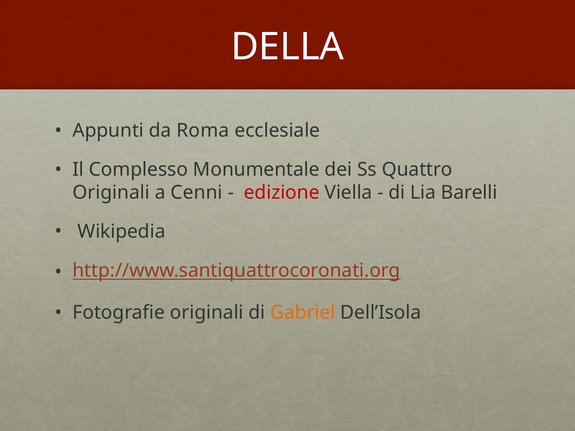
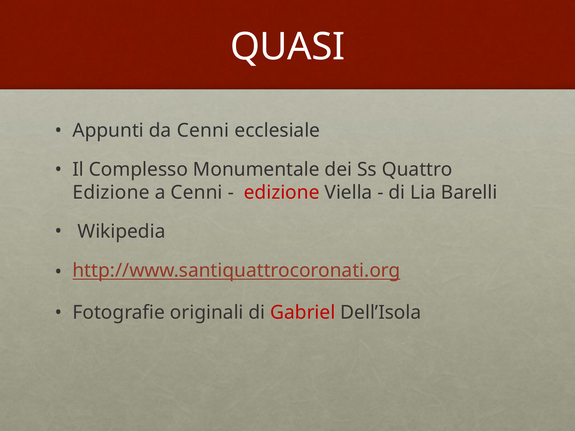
DELLA: DELLA -> QUASI (288, 47)
da Roma: Roma -> Cenni (203, 131)
Originali: Originali -> Edizione (111, 193)
Gabriel colour: orange -> red (303, 313)
